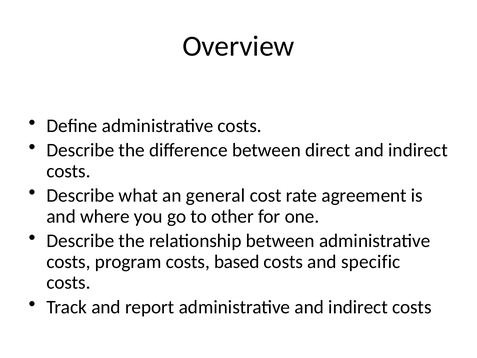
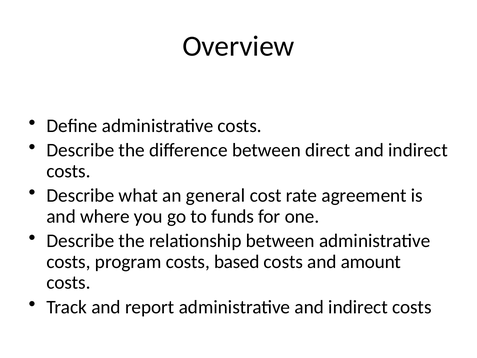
other: other -> funds (233, 216)
specific: specific -> amount (371, 262)
